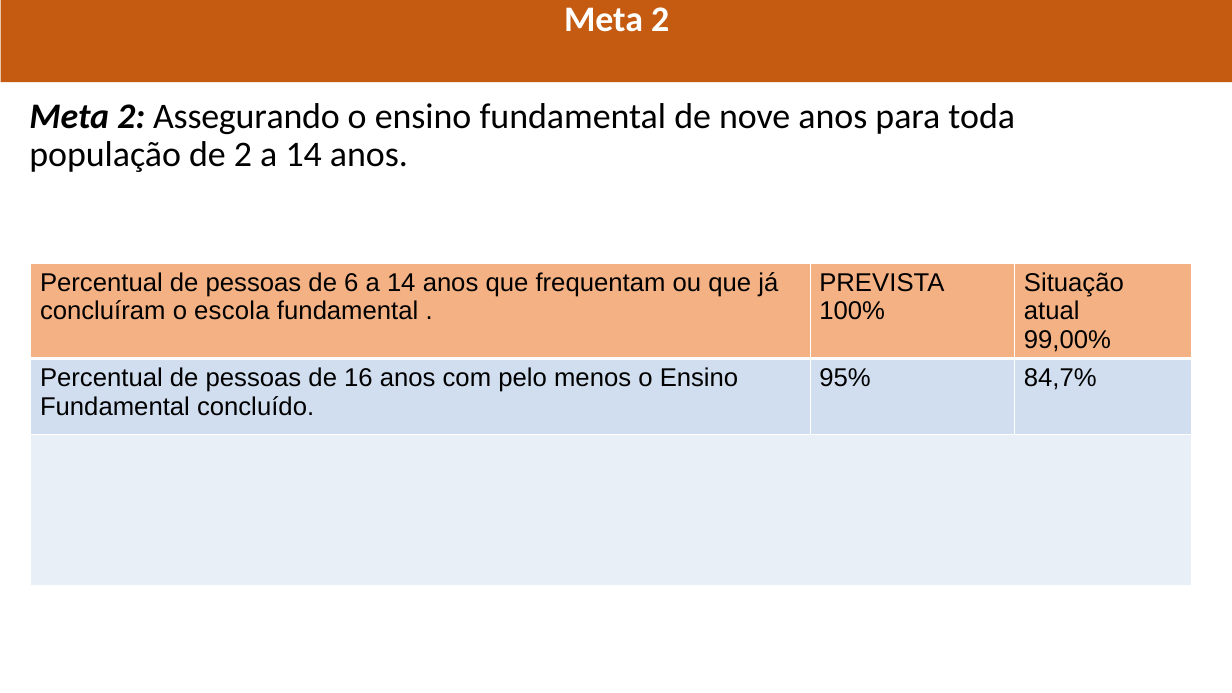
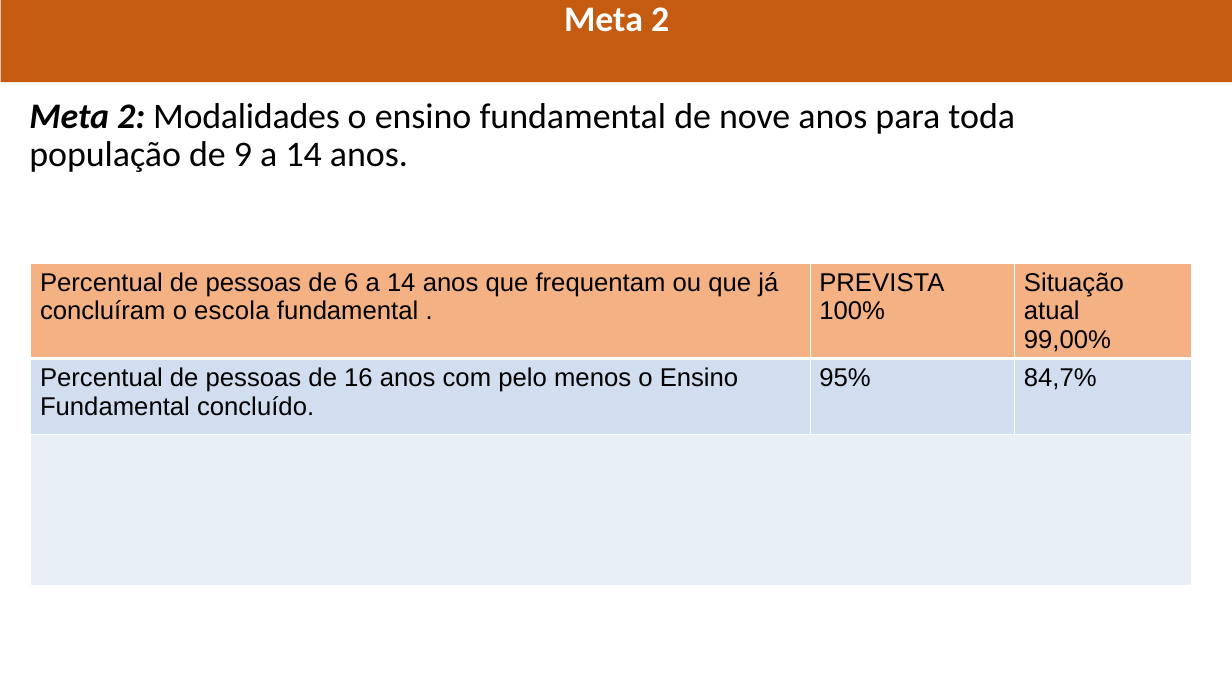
Assegurando: Assegurando -> Modalidades (246, 116)
de 2: 2 -> 9 (243, 155)
